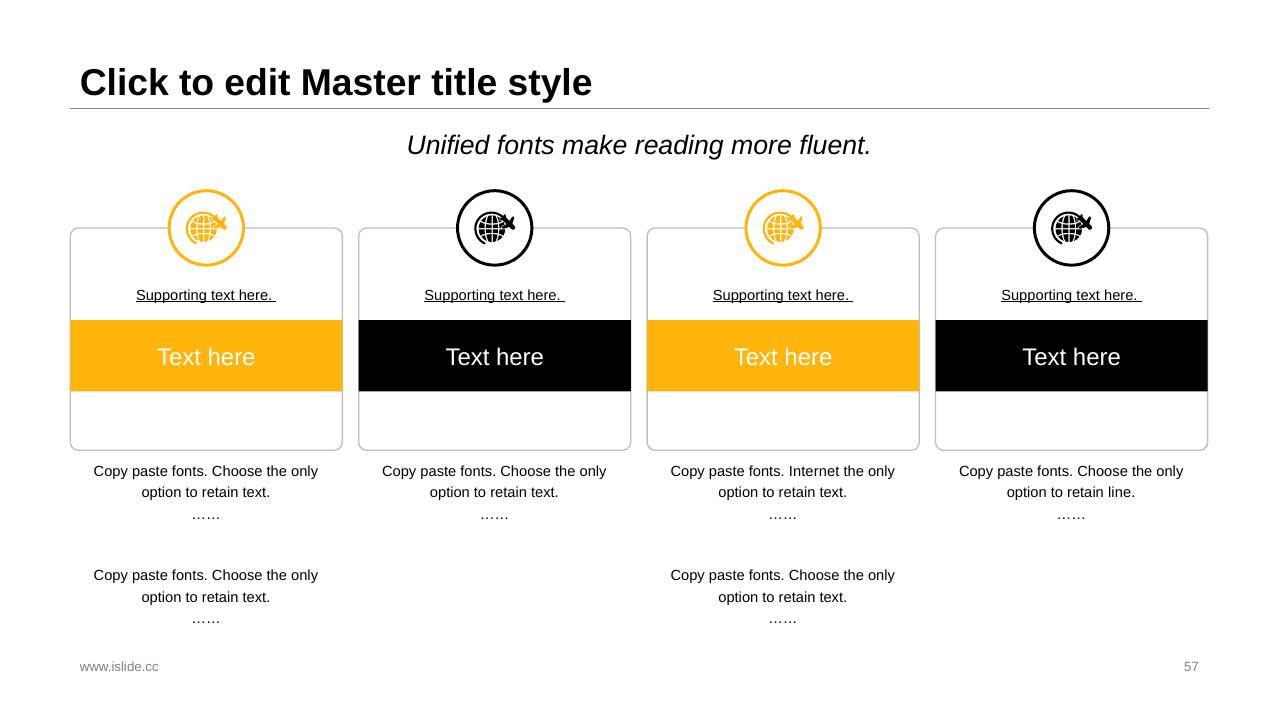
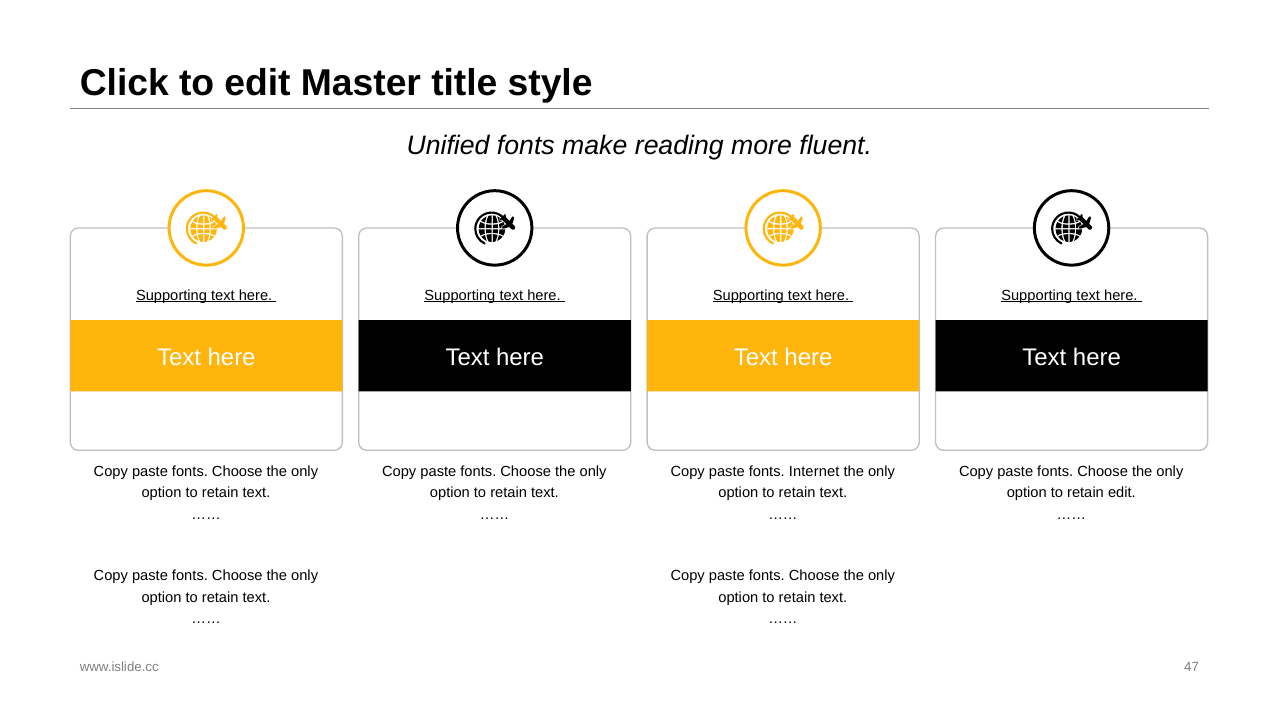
retain line: line -> edit (1122, 493)
57: 57 -> 47 (1192, 666)
